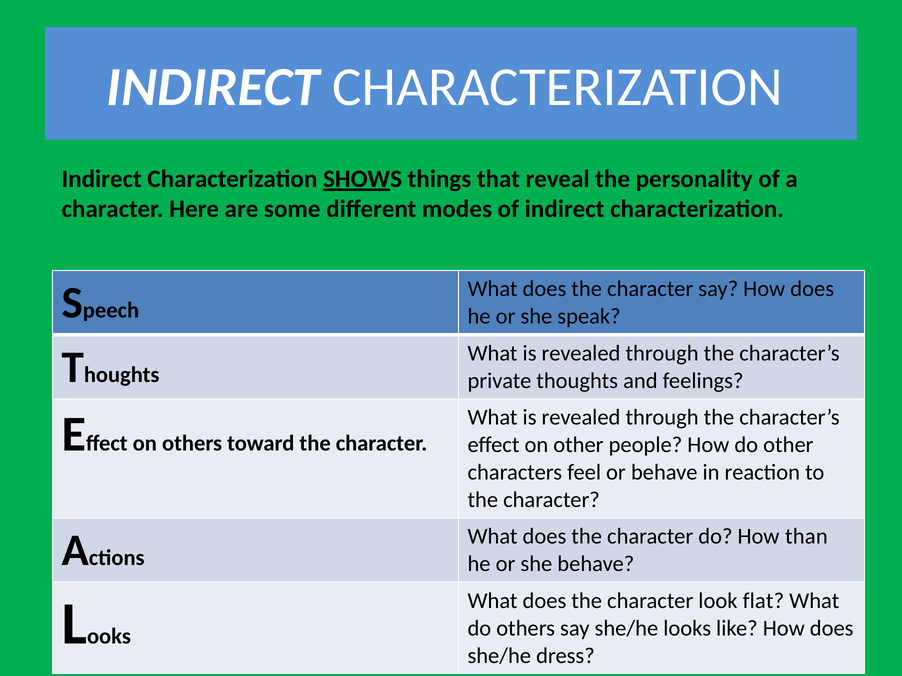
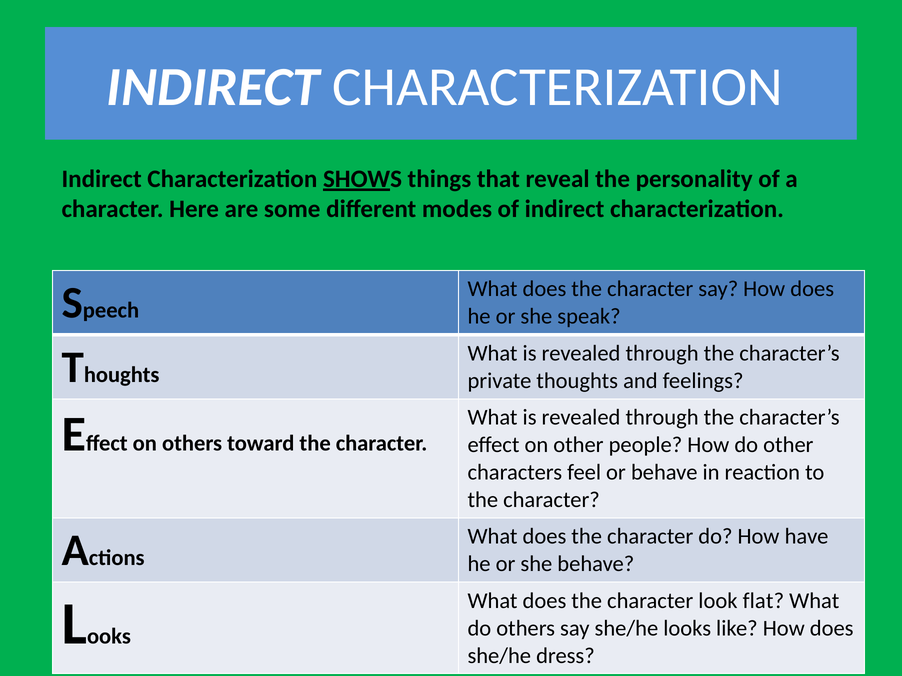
than: than -> have (807, 537)
